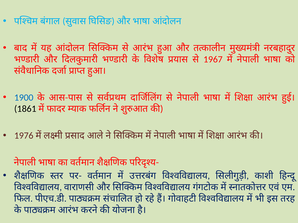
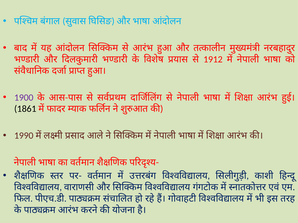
1967: 1967 -> 1912 (213, 59)
1900 colour: blue -> purple (24, 98)
1976: 1976 -> 1990 (24, 136)
